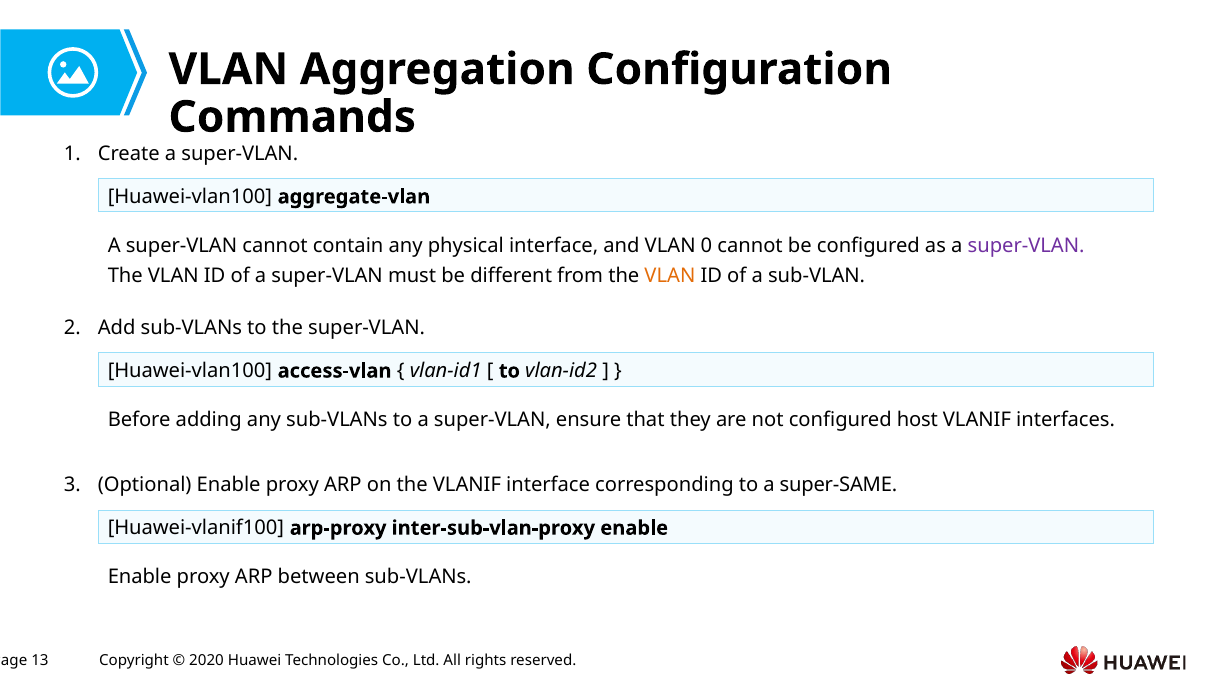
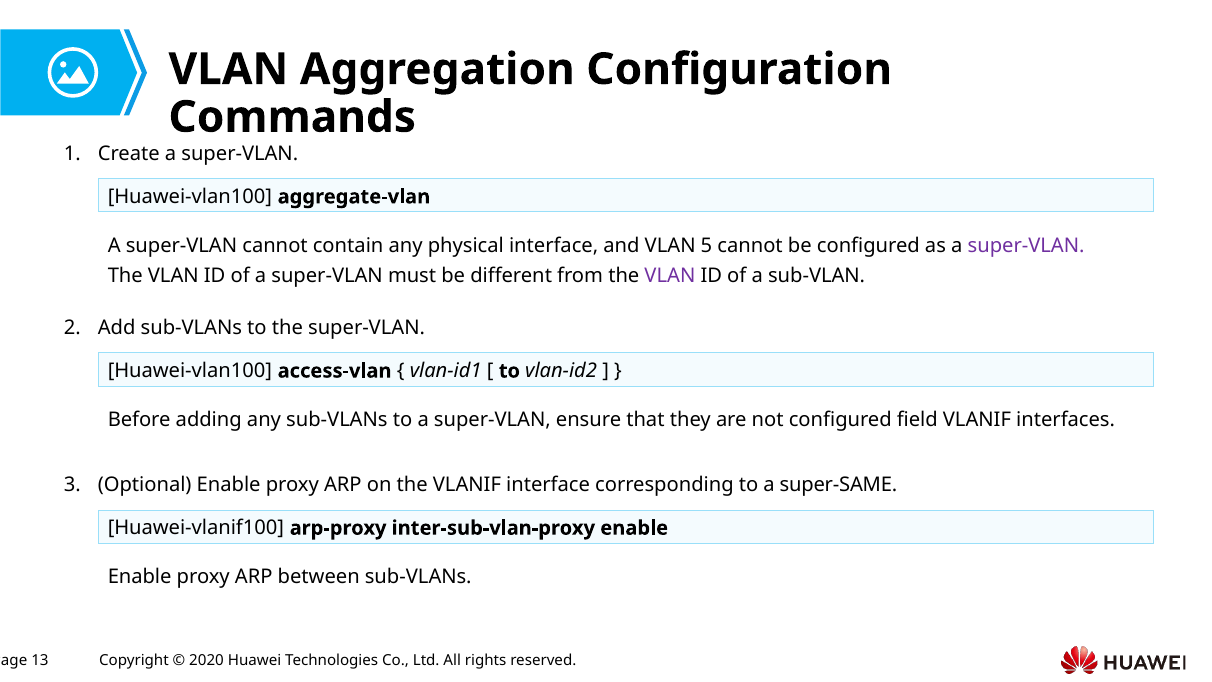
0: 0 -> 5 (706, 246)
VLAN colour: orange -> purple (670, 276)
host: host -> field (917, 420)
